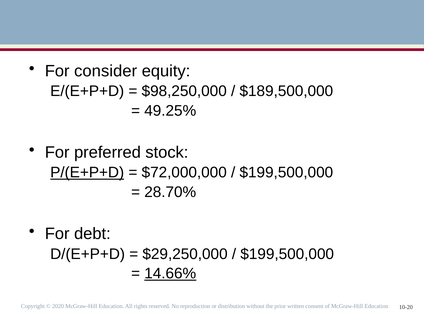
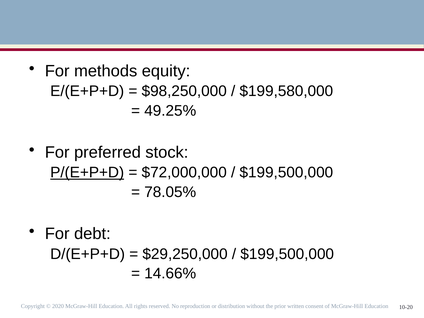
consider: consider -> methods (106, 71)
$189,500,000: $189,500,000 -> $199,580,000 (286, 91)
28.70%: 28.70% -> 78.05% (170, 192)
14.66% underline: present -> none (170, 274)
